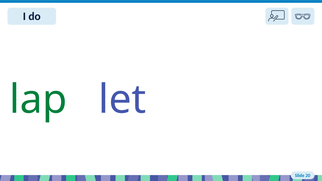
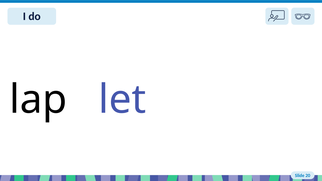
lap colour: green -> black (38, 100)
